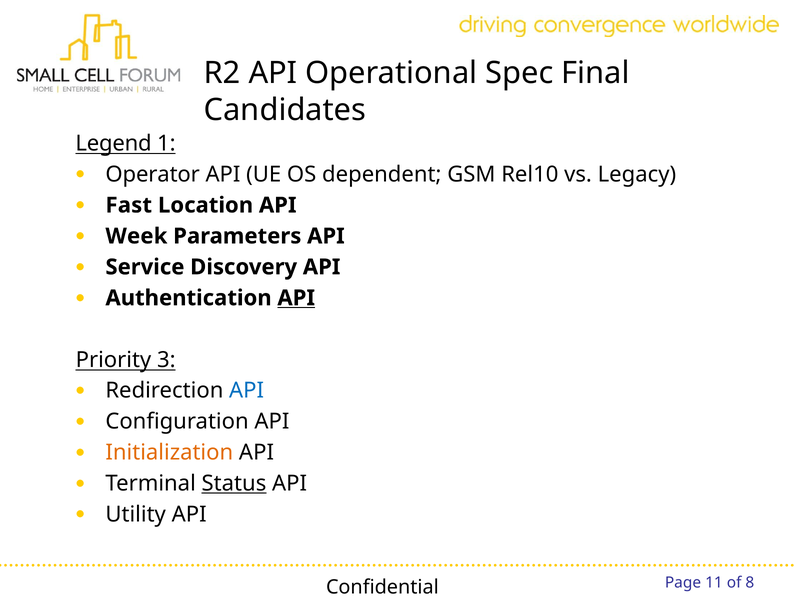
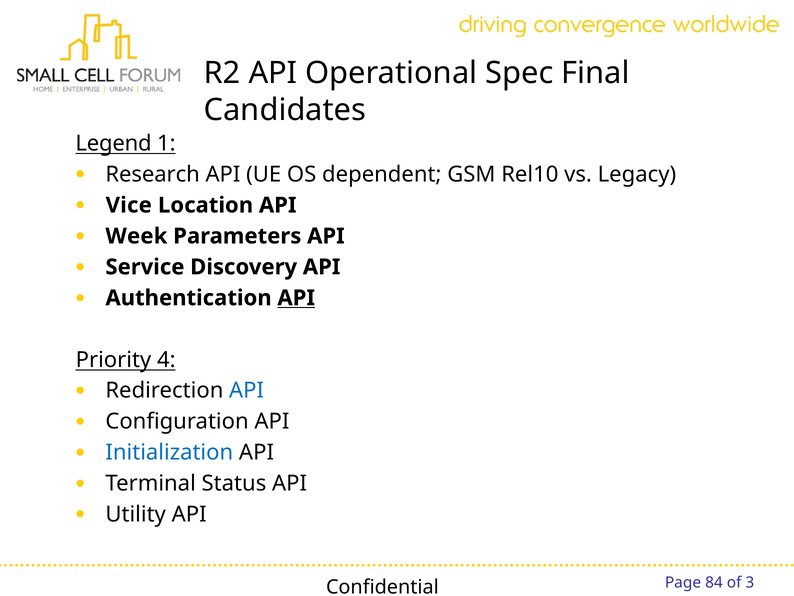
Operator: Operator -> Research (153, 174)
Fast: Fast -> Vice (129, 205)
3: 3 -> 4 (166, 359)
Initialization colour: orange -> blue (169, 452)
Status underline: present -> none (234, 483)
11: 11 -> 84 (714, 582)
8: 8 -> 3 (750, 582)
